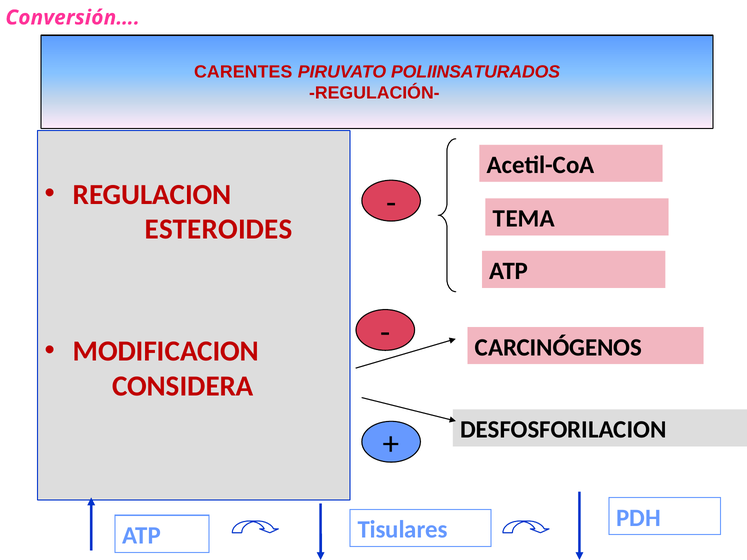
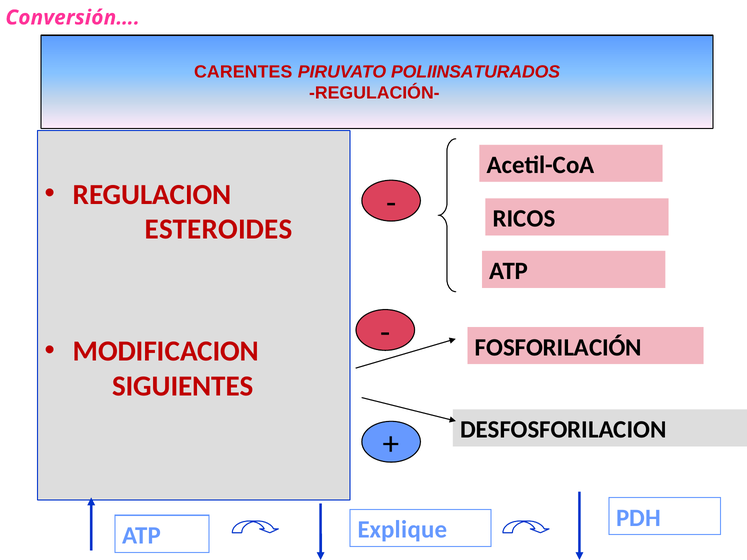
TEMA: TEMA -> RICOS (524, 219)
CARCINÓGENOS: CARCINÓGENOS -> FOSFORILACIÓN (558, 347)
CONSIDERA: CONSIDERA -> SIGUIENTES (183, 386)
Tisulares: Tisulares -> Explique (402, 530)
